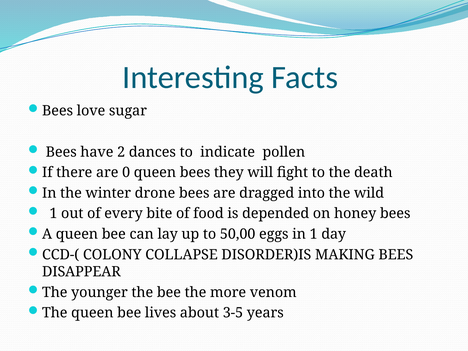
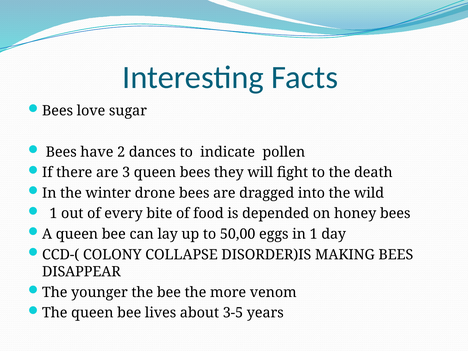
0: 0 -> 3 (126, 173)
